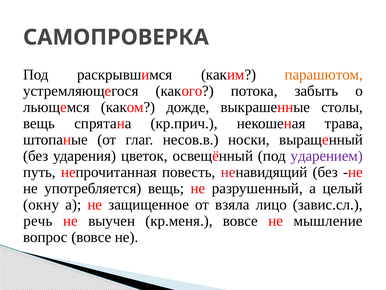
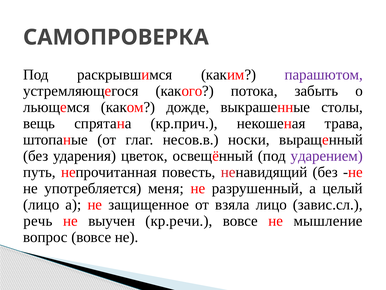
парашютом colour: orange -> purple (324, 74)
употребляется вещь: вещь -> меня (166, 188)
окну: окну -> лицо (41, 204)
кр.меня: кр.меня -> кр.речи (179, 220)
